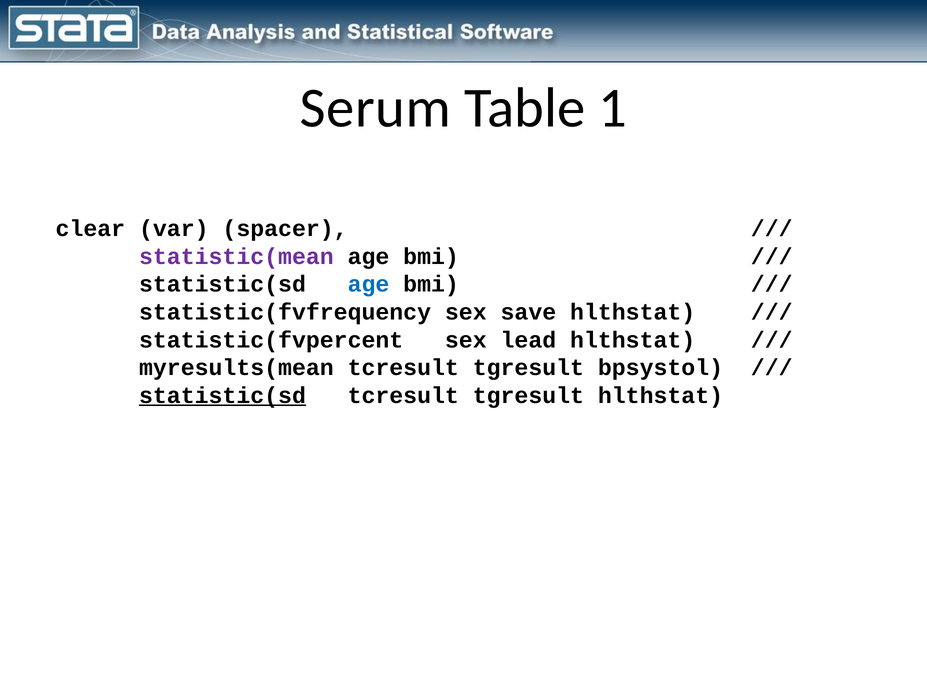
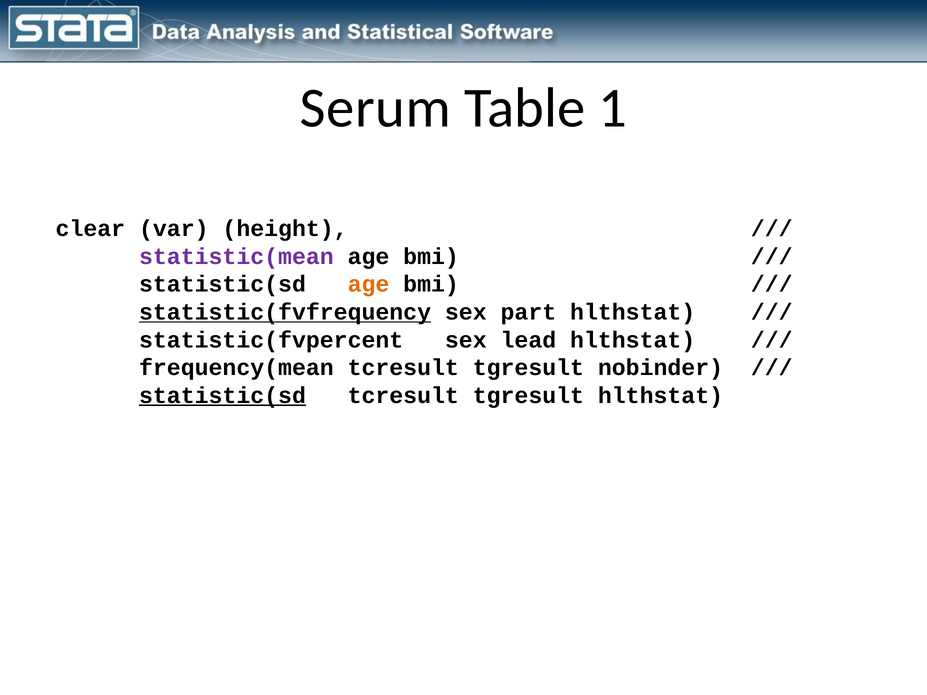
spacer: spacer -> height (285, 229)
age colour: blue -> orange (368, 284)
statistic(fvfrequency underline: none -> present (285, 312)
save: save -> part (528, 312)
myresults(mean: myresults(mean -> frequency(mean (236, 368)
bpsystol: bpsystol -> nobinder (660, 368)
